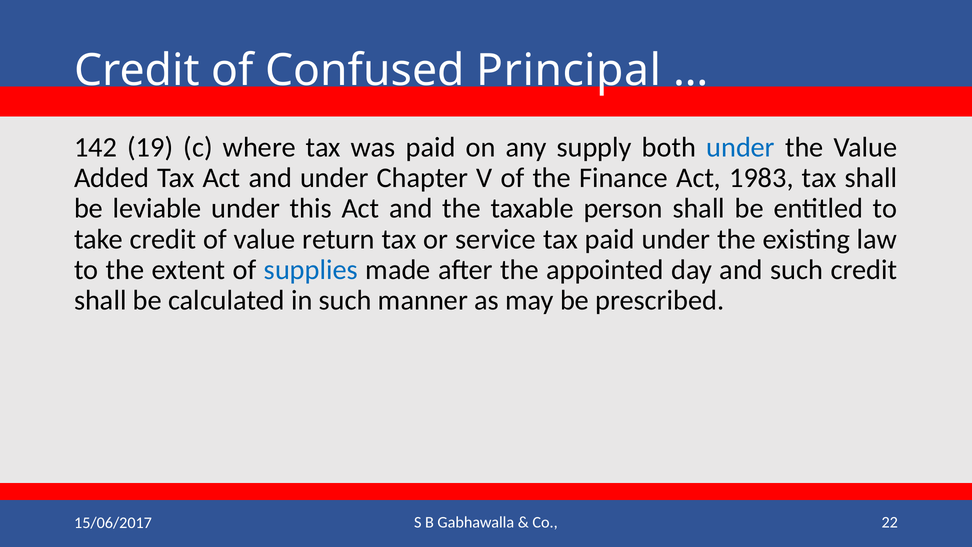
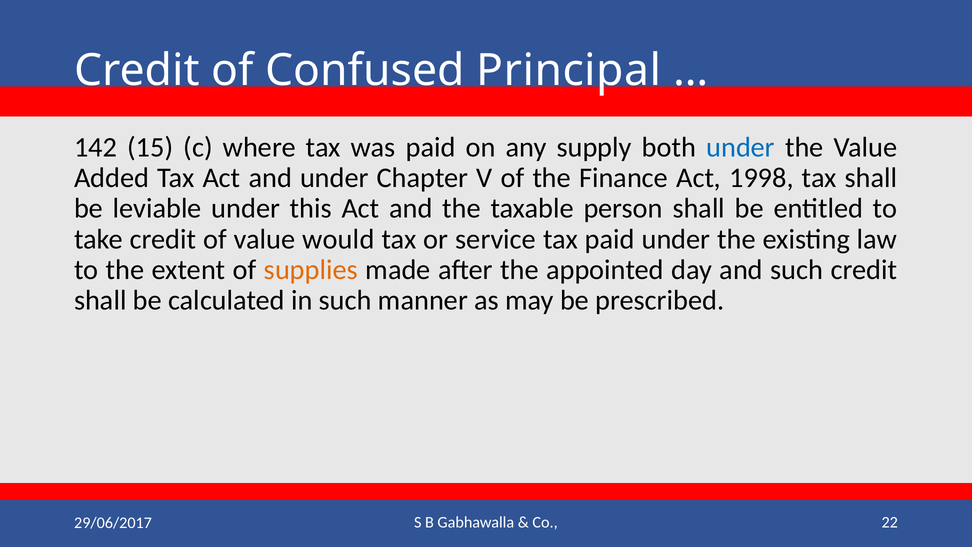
19: 19 -> 15 (150, 147)
1983: 1983 -> 1998 (761, 178)
return: return -> would (338, 239)
supplies colour: blue -> orange (311, 270)
15/06/2017: 15/06/2017 -> 29/06/2017 (113, 522)
